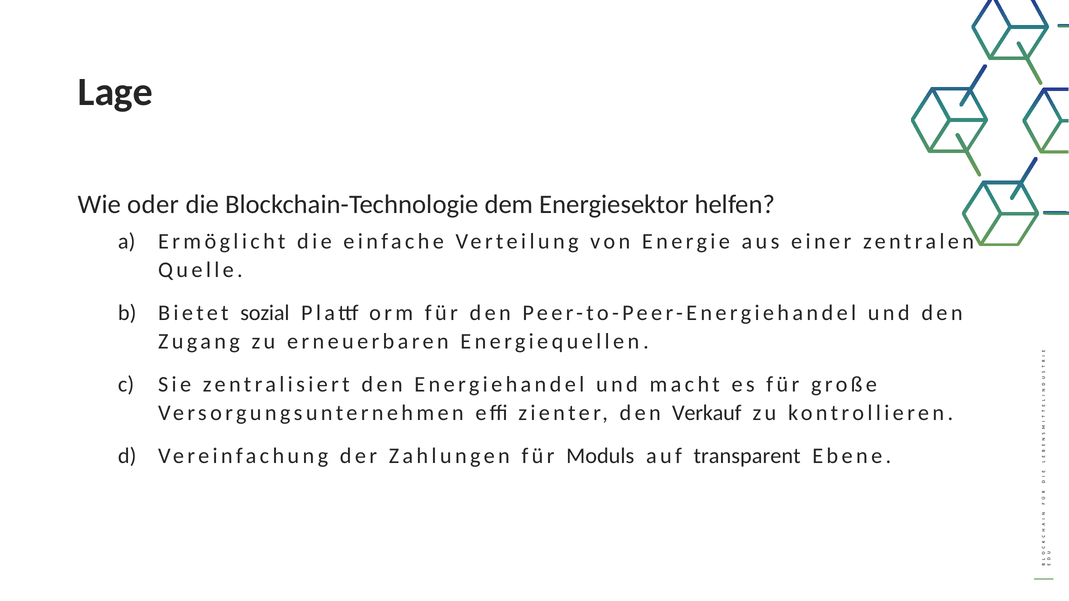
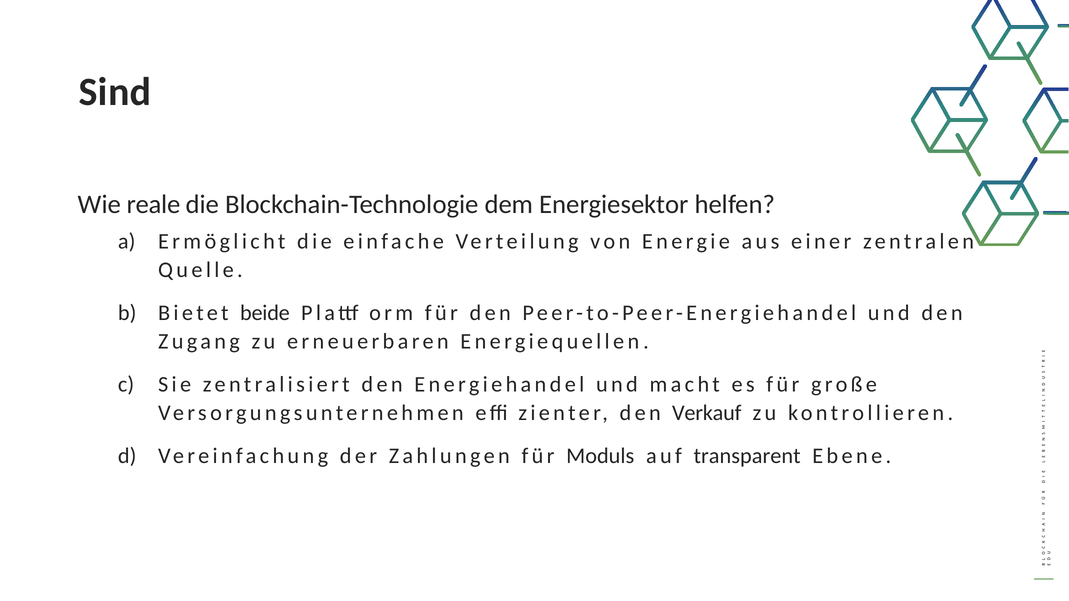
Lage: Lage -> Sind (115, 92)
oder: oder -> reale (153, 204)
sozial: sozial -> beide (265, 313)
